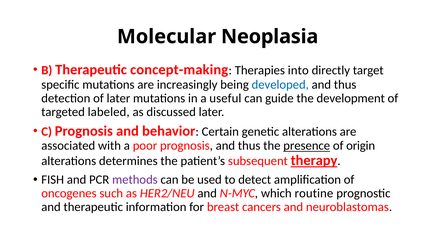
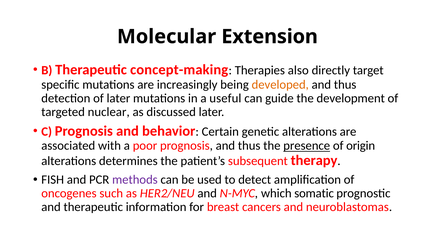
Neoplasia: Neoplasia -> Extension (270, 37)
into: into -> also (298, 70)
developed colour: blue -> orange (280, 84)
labeled: labeled -> nuclear (109, 112)
therapy underline: present -> none (314, 160)
routine: routine -> somatic (314, 193)
